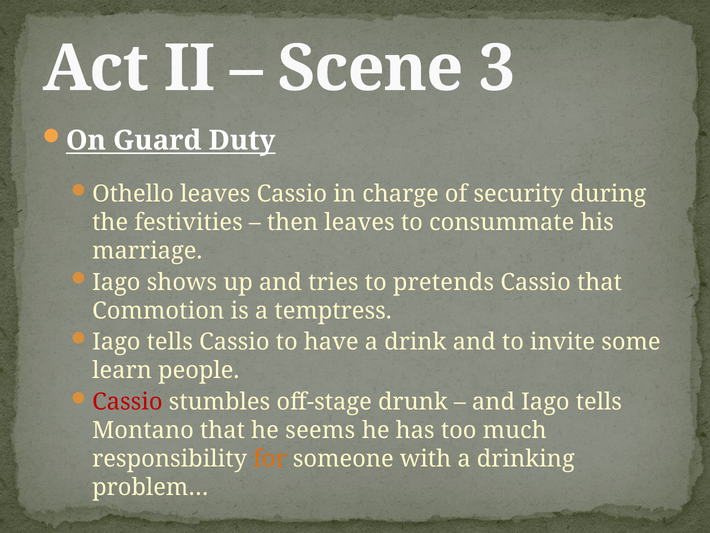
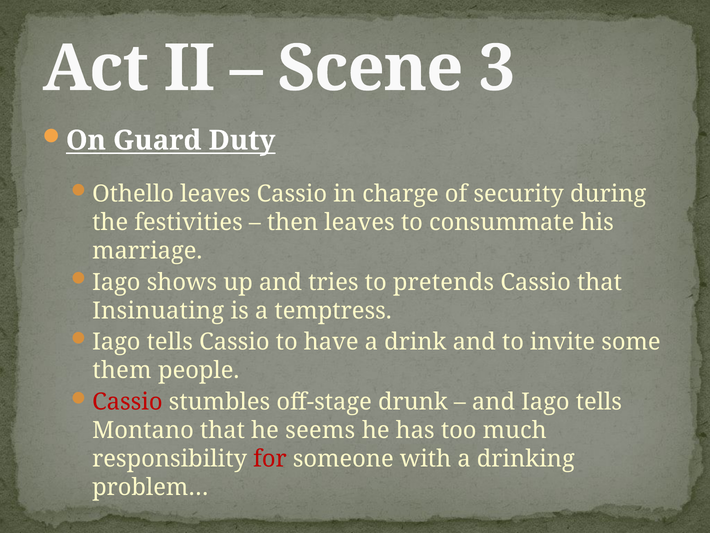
Commotion: Commotion -> Insinuating (158, 310)
learn: learn -> them (122, 370)
for colour: orange -> red (270, 458)
